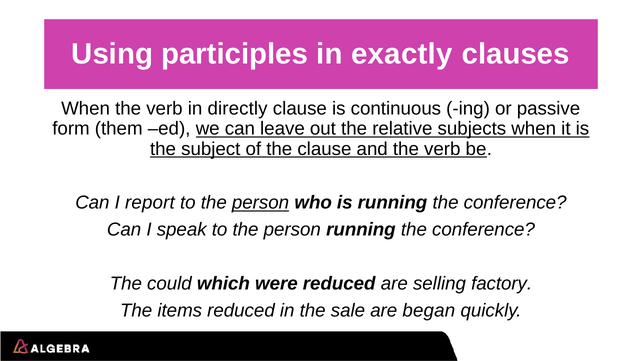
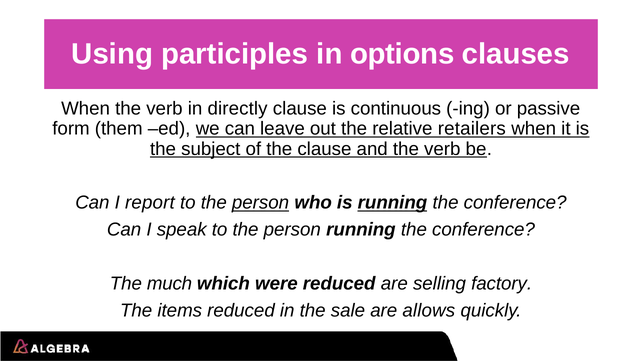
exactly: exactly -> options (402, 54)
subjects: subjects -> retailers (472, 129)
running underline: none -> present (392, 203)
could: could -> much (170, 284)
began: began -> allows (429, 311)
